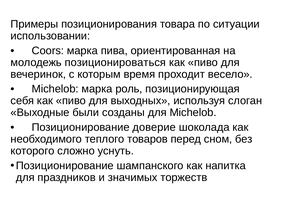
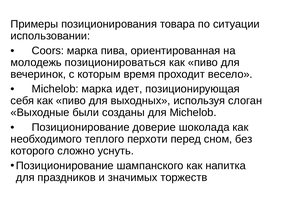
роль: роль -> идет (129, 89)
товаров: товаров -> перхоти (147, 139)
